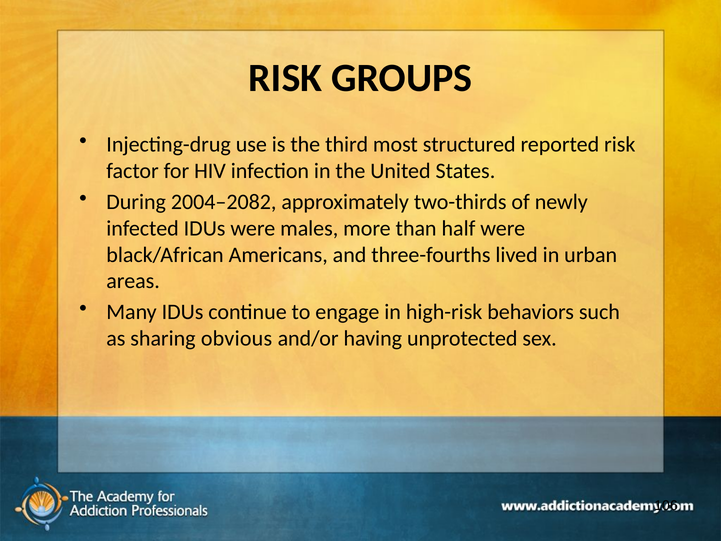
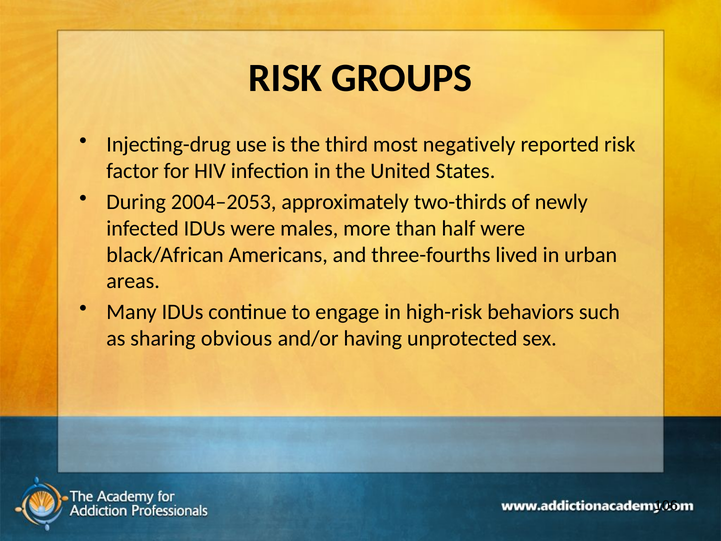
structured: structured -> negatively (469, 145)
2004–2082: 2004–2082 -> 2004–2053 (224, 202)
